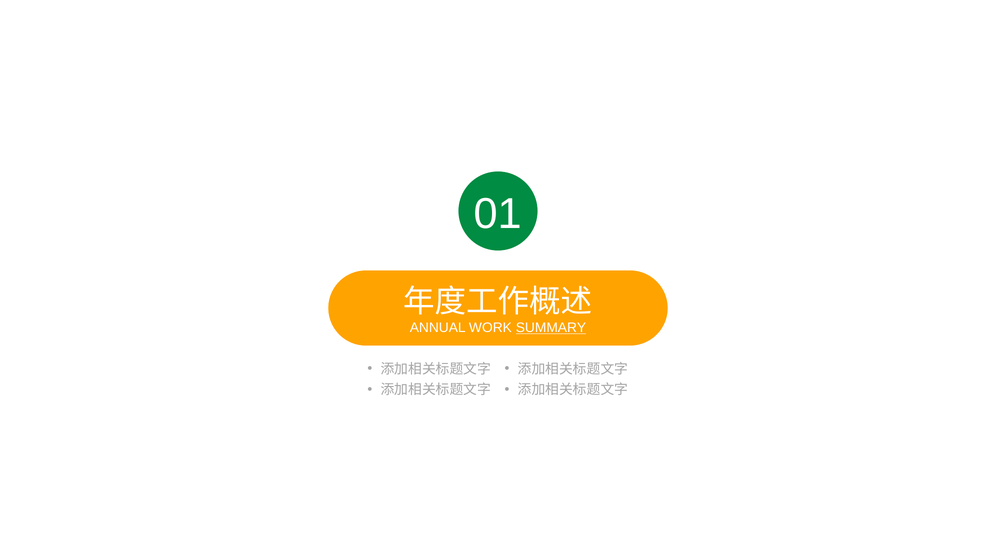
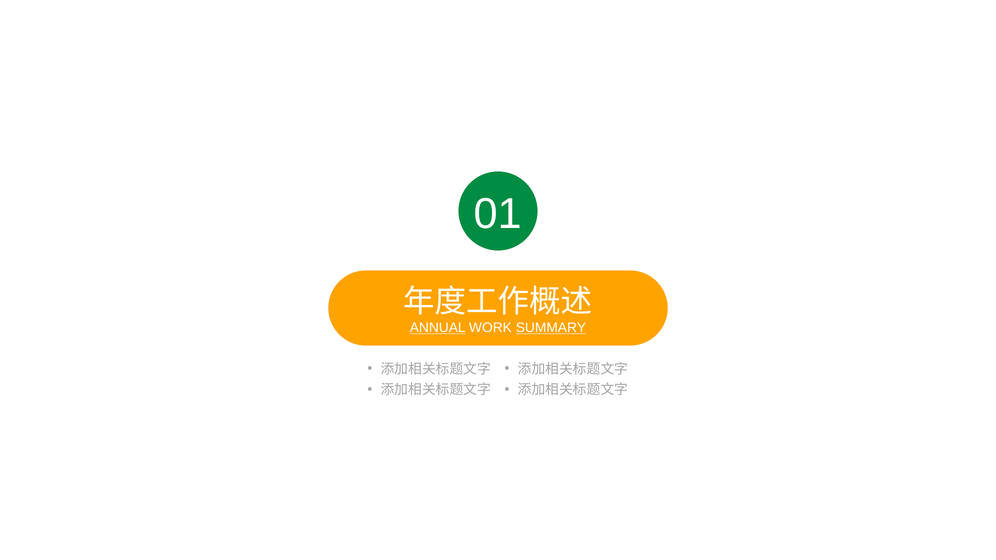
ANNUAL underline: none -> present (438, 328)
